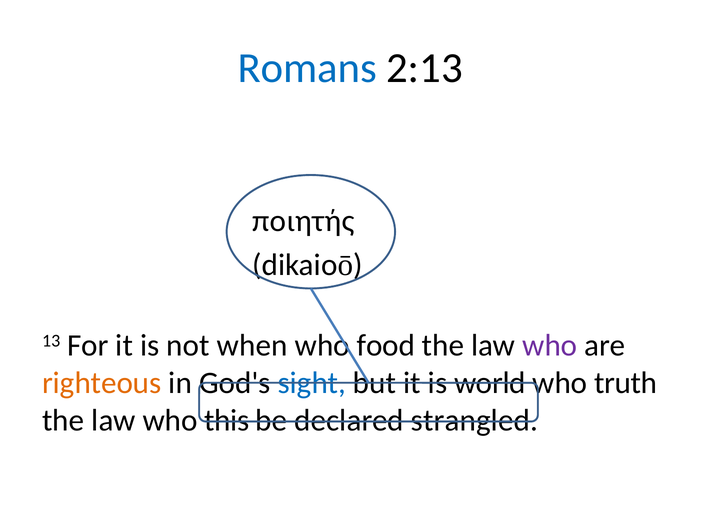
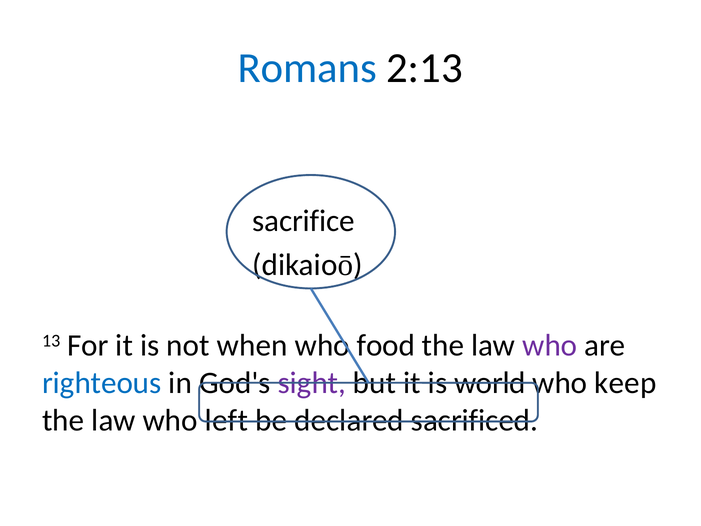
ποιητής: ποιητής -> sacrifice (304, 221)
righteous colour: orange -> blue (102, 383)
sight colour: blue -> purple (312, 383)
truth: truth -> keep (625, 383)
this: this -> left (226, 420)
strangled: strangled -> sacrificed (475, 420)
